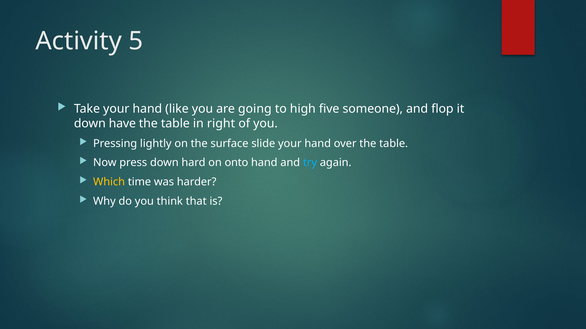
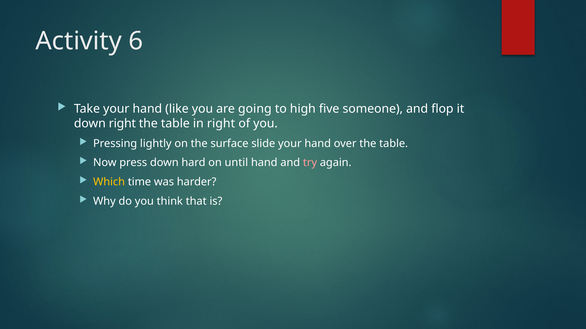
5: 5 -> 6 (136, 41)
down have: have -> right (122, 124)
onto: onto -> until (236, 163)
try colour: light blue -> pink (310, 163)
